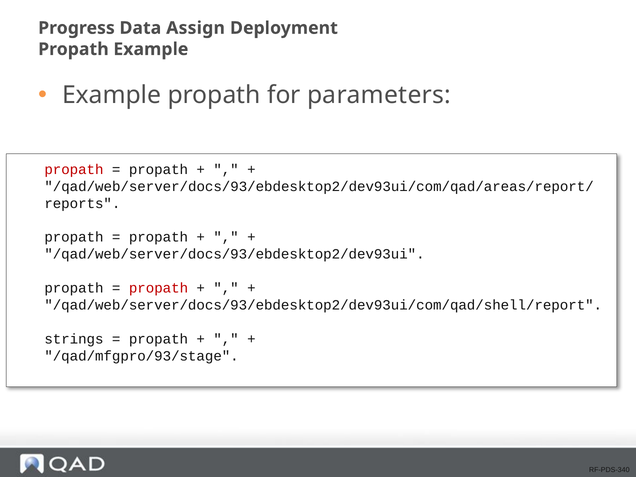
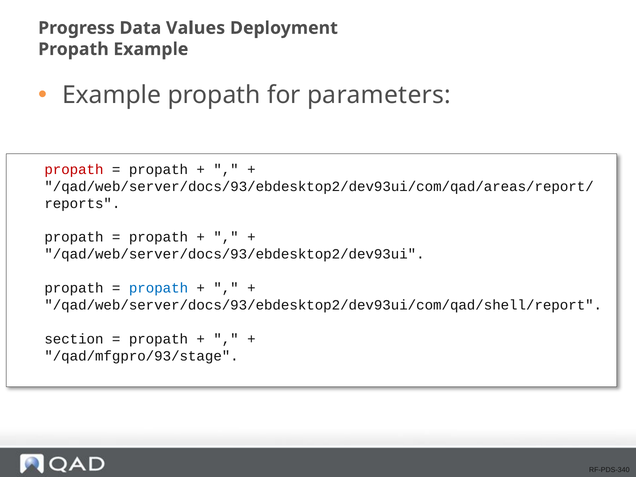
Assign: Assign -> Values (196, 28)
propath colour: red -> blue (158, 288)
strings: strings -> section (74, 339)
